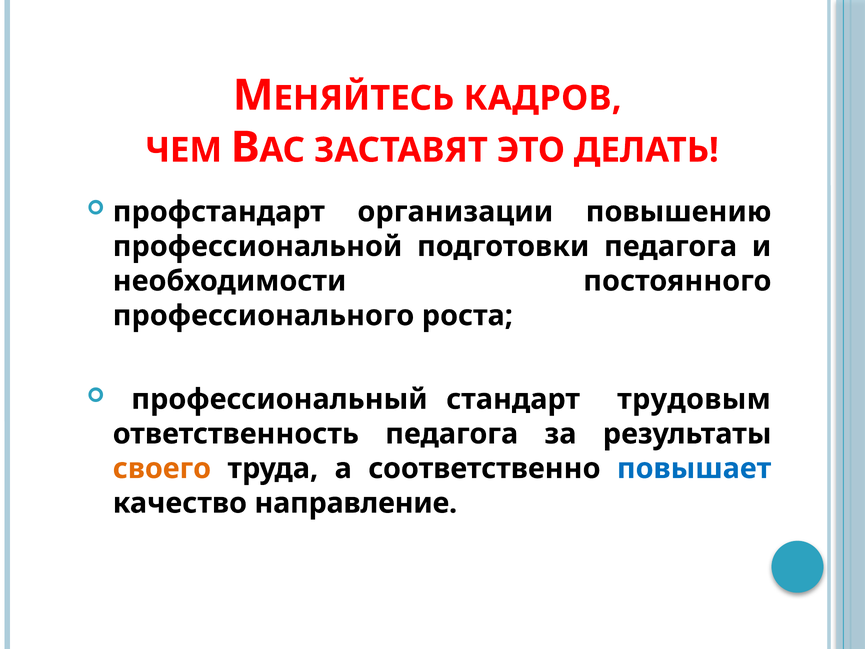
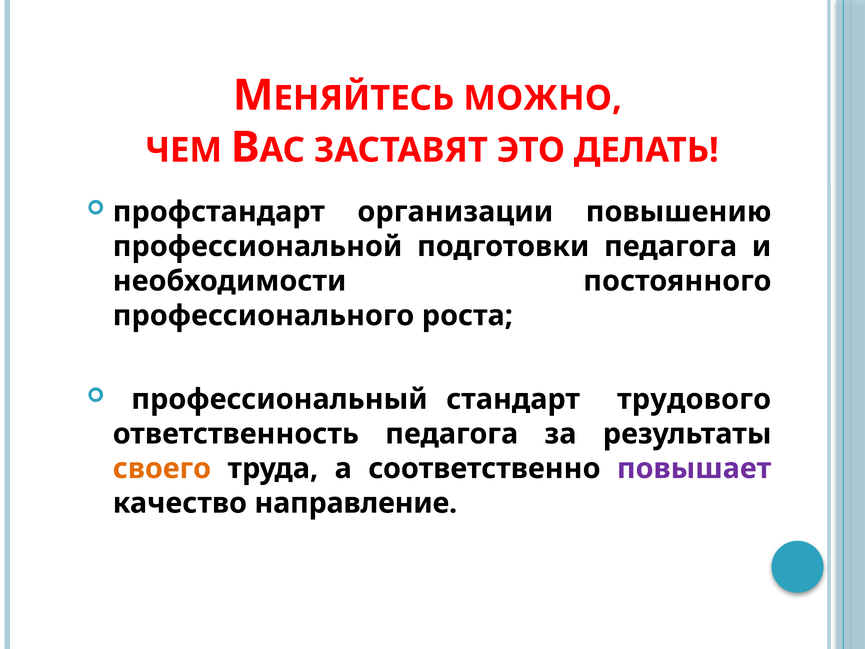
КАДРОВ: КАДРОВ -> МОЖНО (543, 98)
трудовым: трудовым -> трудового (694, 399)
повышает colour: blue -> purple (694, 468)
